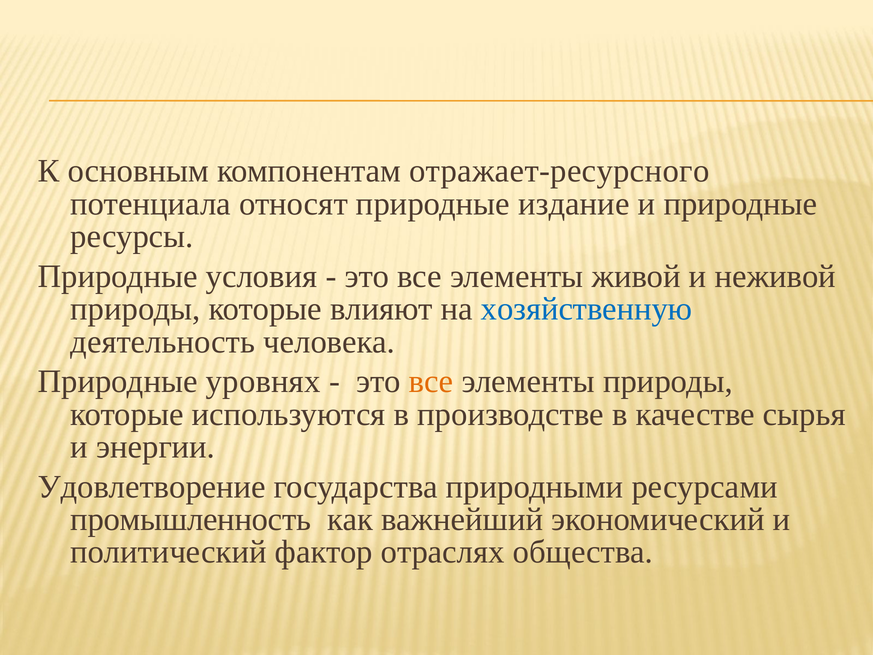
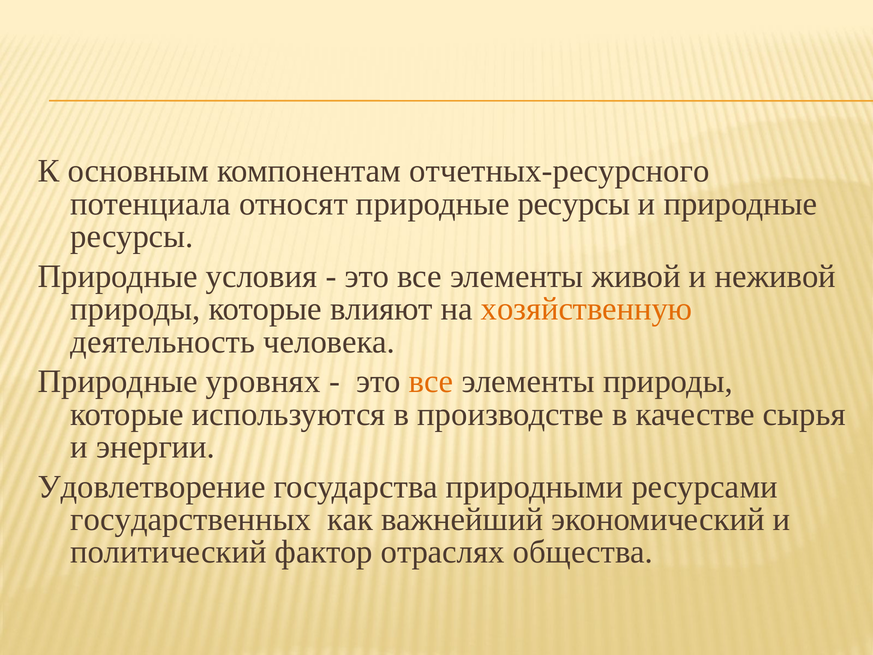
отражает-ресурсного: отражает-ресурсного -> отчетных-ресурсного (559, 171)
относят природные издание: издание -> ресурсы (574, 204)
хозяйственную colour: blue -> orange (587, 309)
промышленность: промышленность -> государственных (191, 519)
